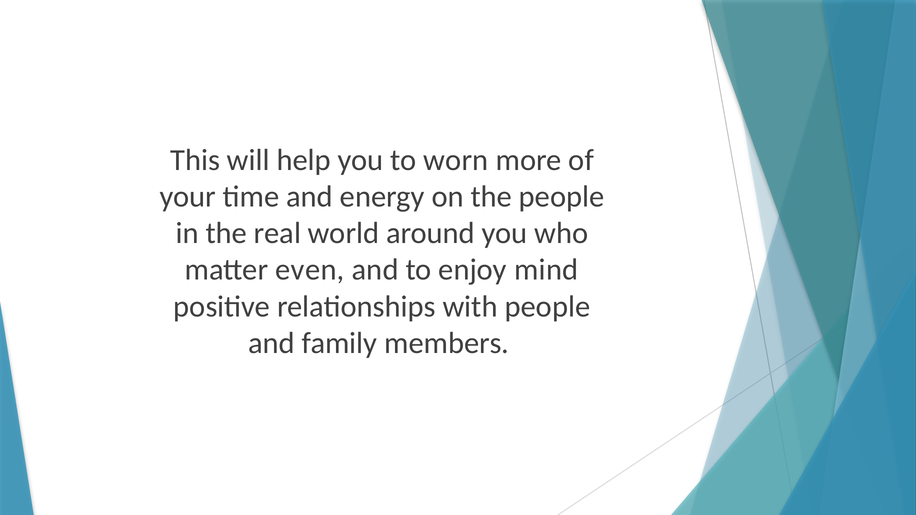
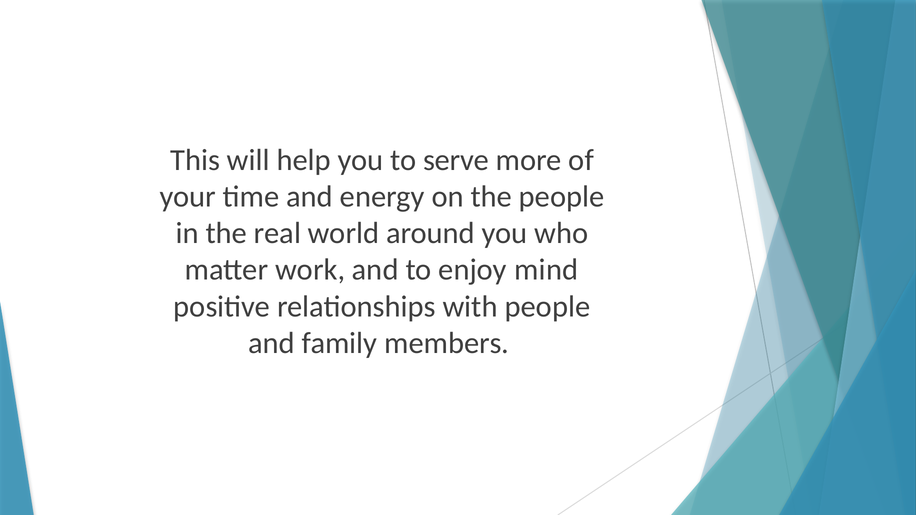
worn: worn -> serve (456, 160)
even: even -> work (310, 270)
